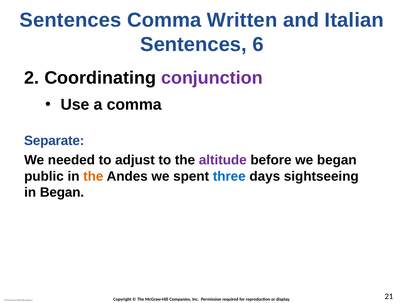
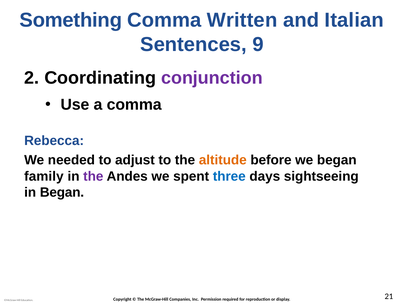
Sentences: Sentences -> Something (71, 20)
6: 6 -> 9 (258, 44)
Separate: Separate -> Rebecca (54, 141)
altitude colour: purple -> orange (223, 160)
public: public -> family (44, 176)
the colour: orange -> purple (93, 176)
